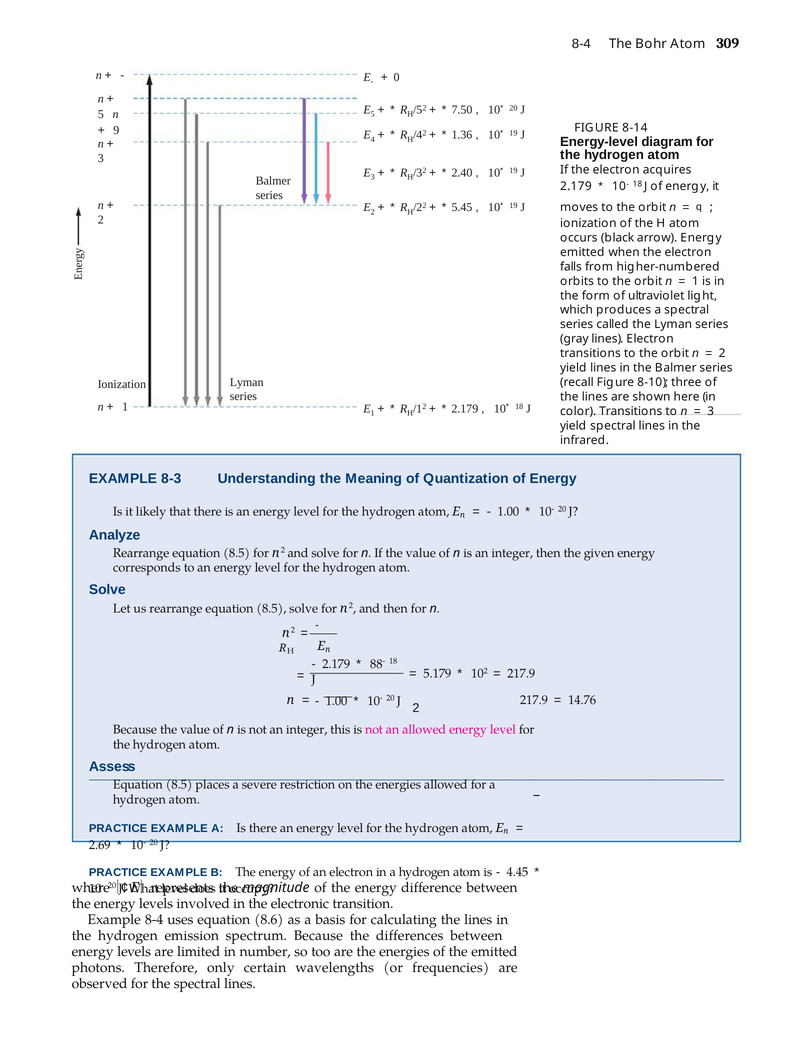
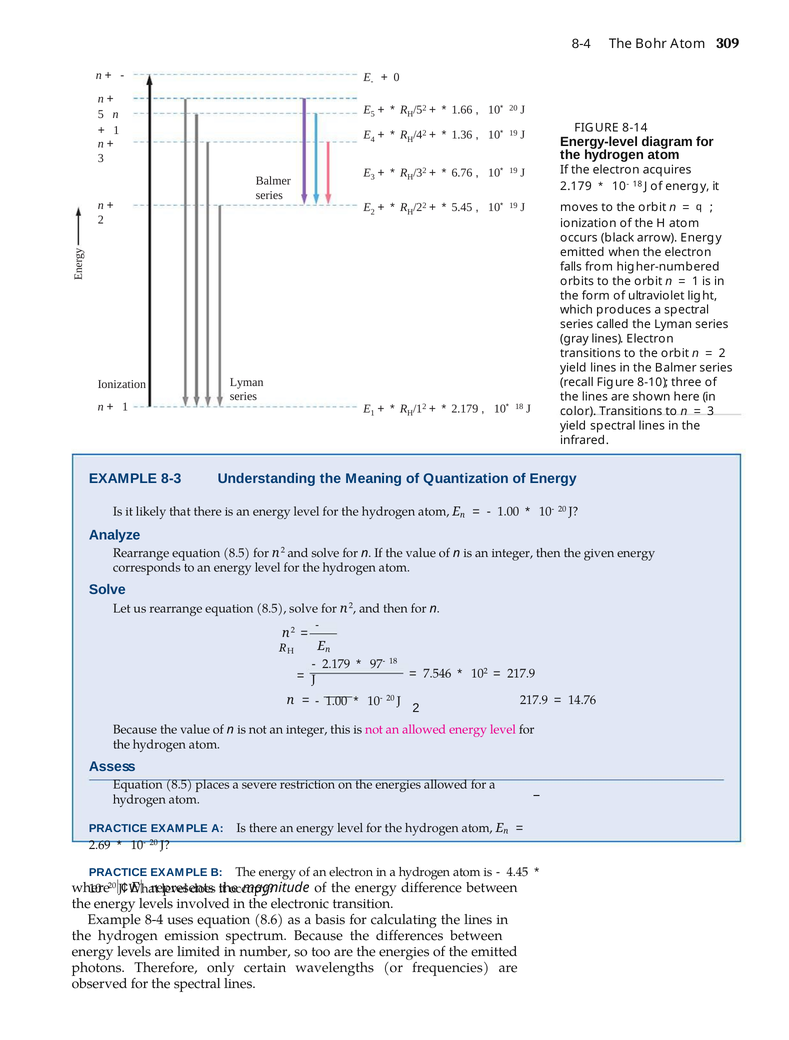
7.50: 7.50 -> 1.66 (462, 110)
9: 9 -> 1 (116, 131)
2.40: 2.40 -> 6.76 (462, 173)
88: 88 -> 97 (376, 664)
5.179: 5.179 -> 7.546 (437, 674)
